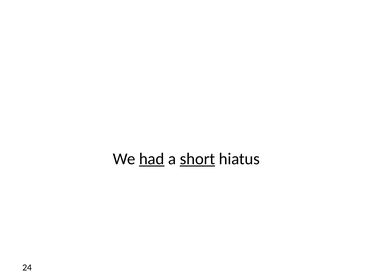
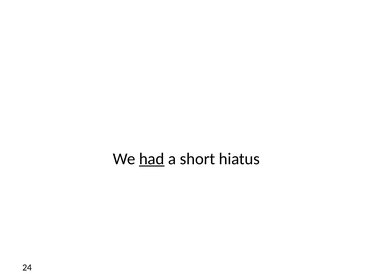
short underline: present -> none (197, 159)
